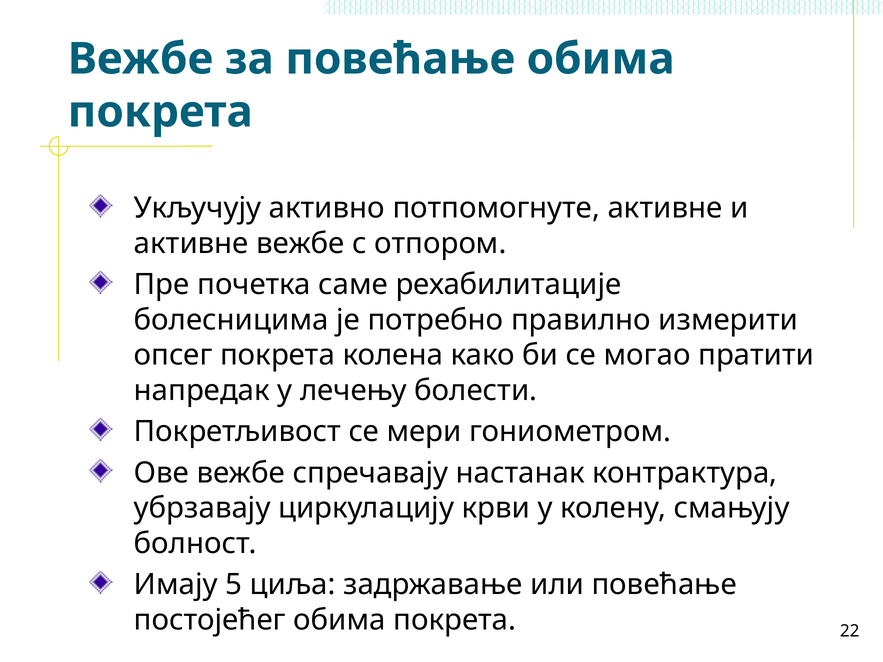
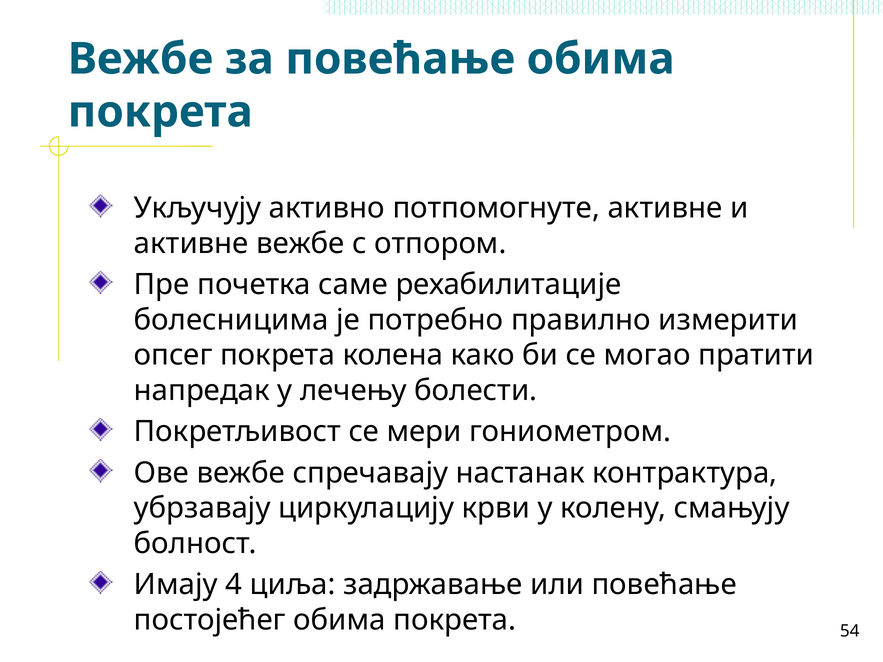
5: 5 -> 4 (234, 585)
22: 22 -> 54 (850, 631)
